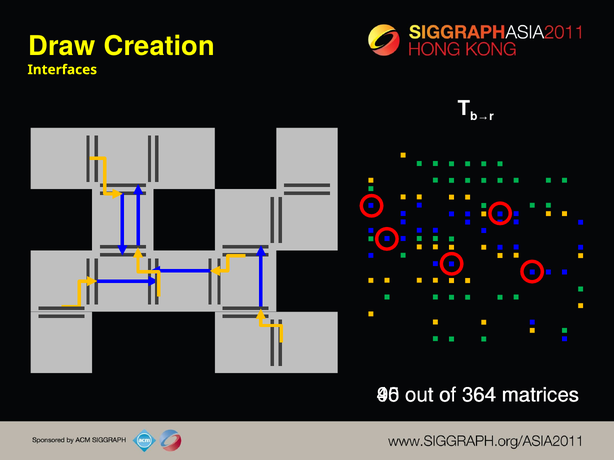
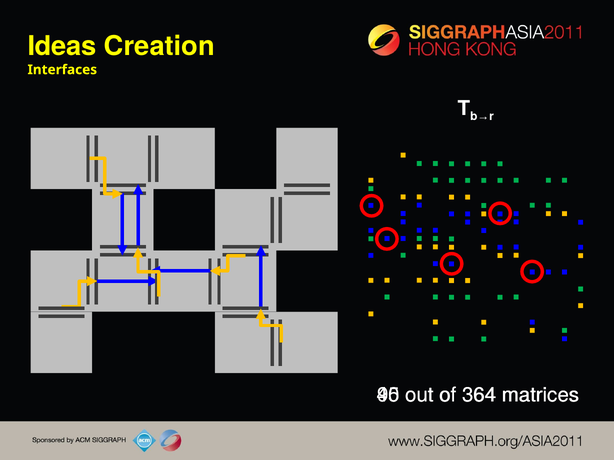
Draw: Draw -> Ideas (62, 46)
